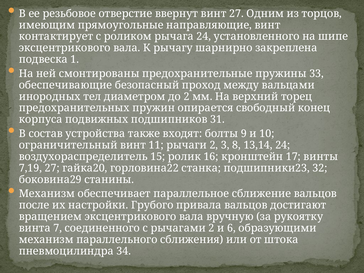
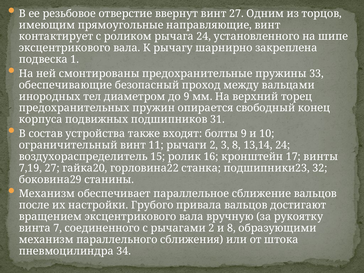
до 2: 2 -> 9 (187, 97)
и 6: 6 -> 8 (231, 228)
